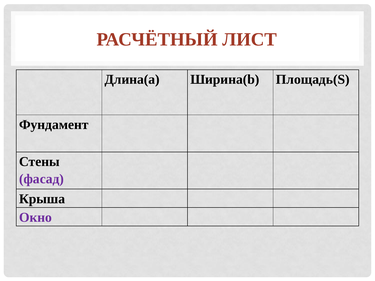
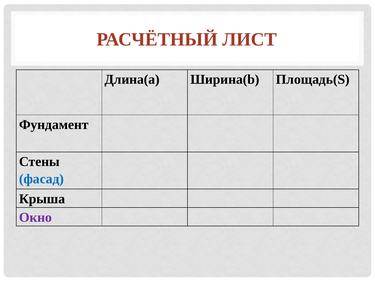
фасад colour: purple -> blue (41, 179)
